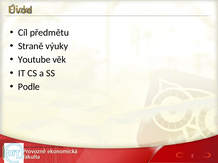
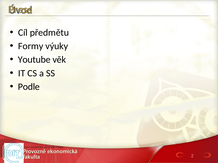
Flickr: Flickr -> Press (20, 9)
Straně: Straně -> Formy (31, 46)
